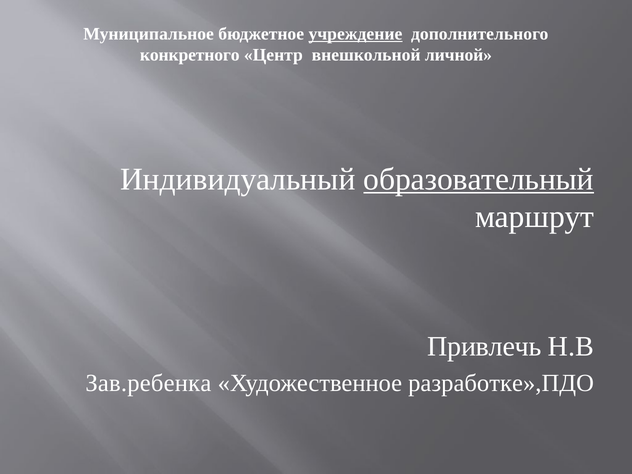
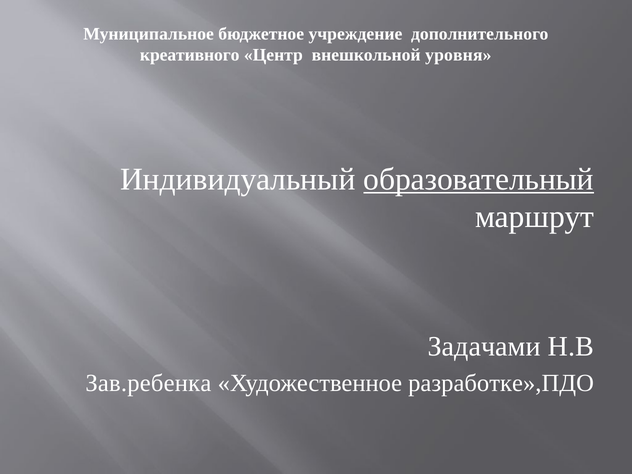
учреждение underline: present -> none (355, 34)
конкретного: конкретного -> креативного (190, 55)
личной: личной -> уровня (458, 55)
Привлечь: Привлечь -> Задачами (484, 347)
